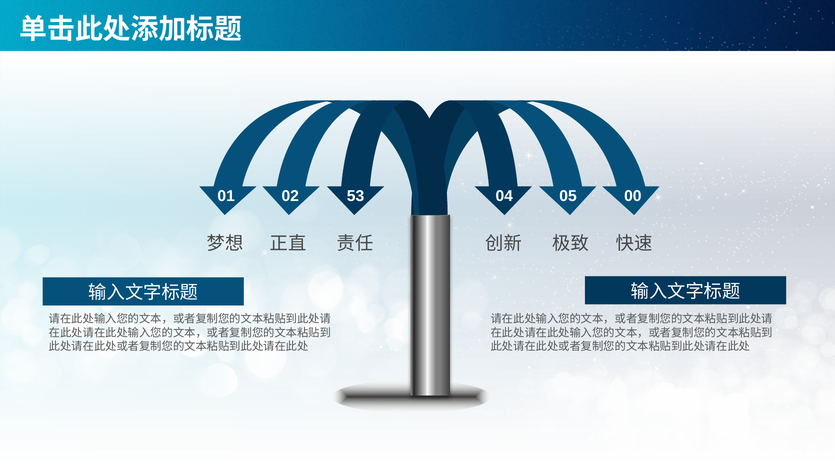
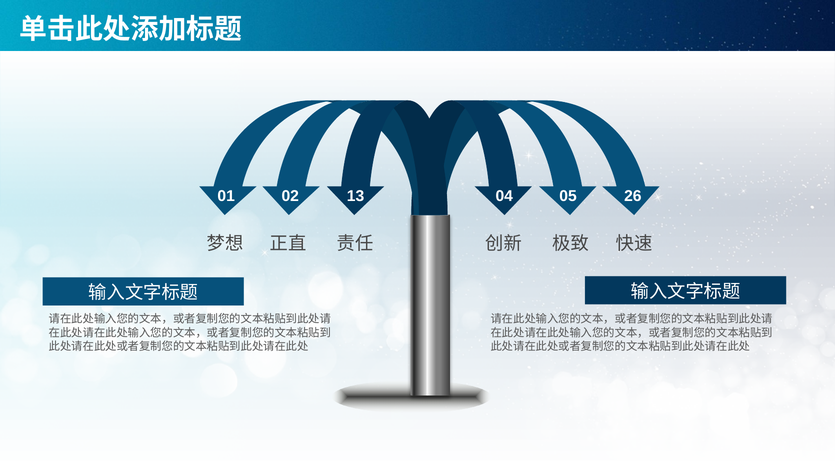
53: 53 -> 13 (356, 196)
00: 00 -> 26 (633, 196)
